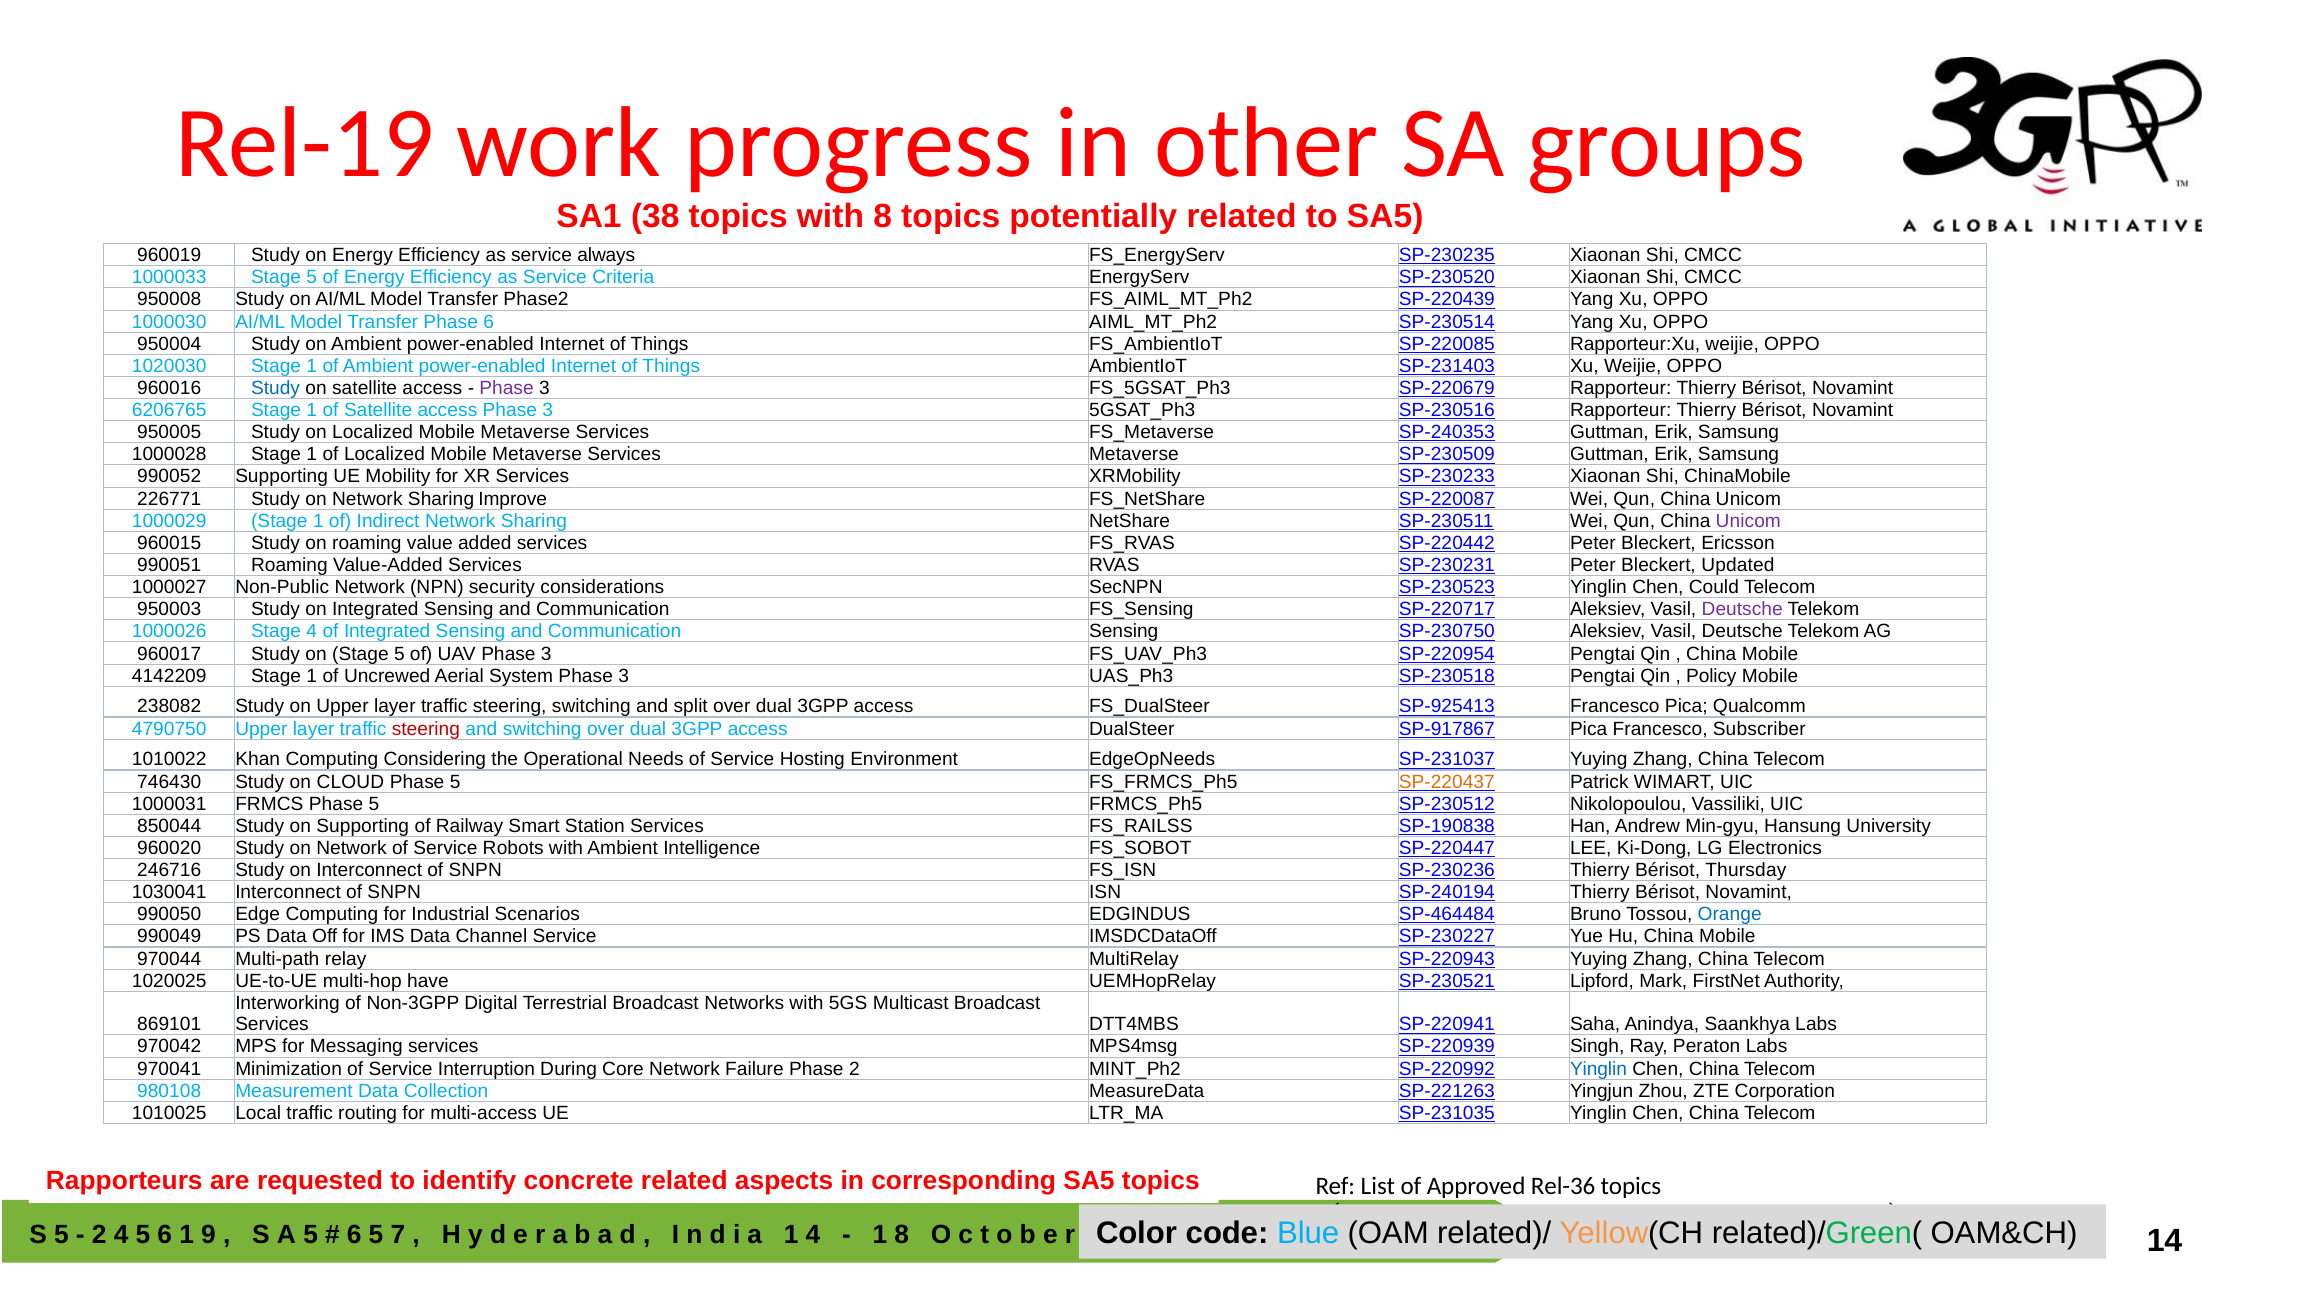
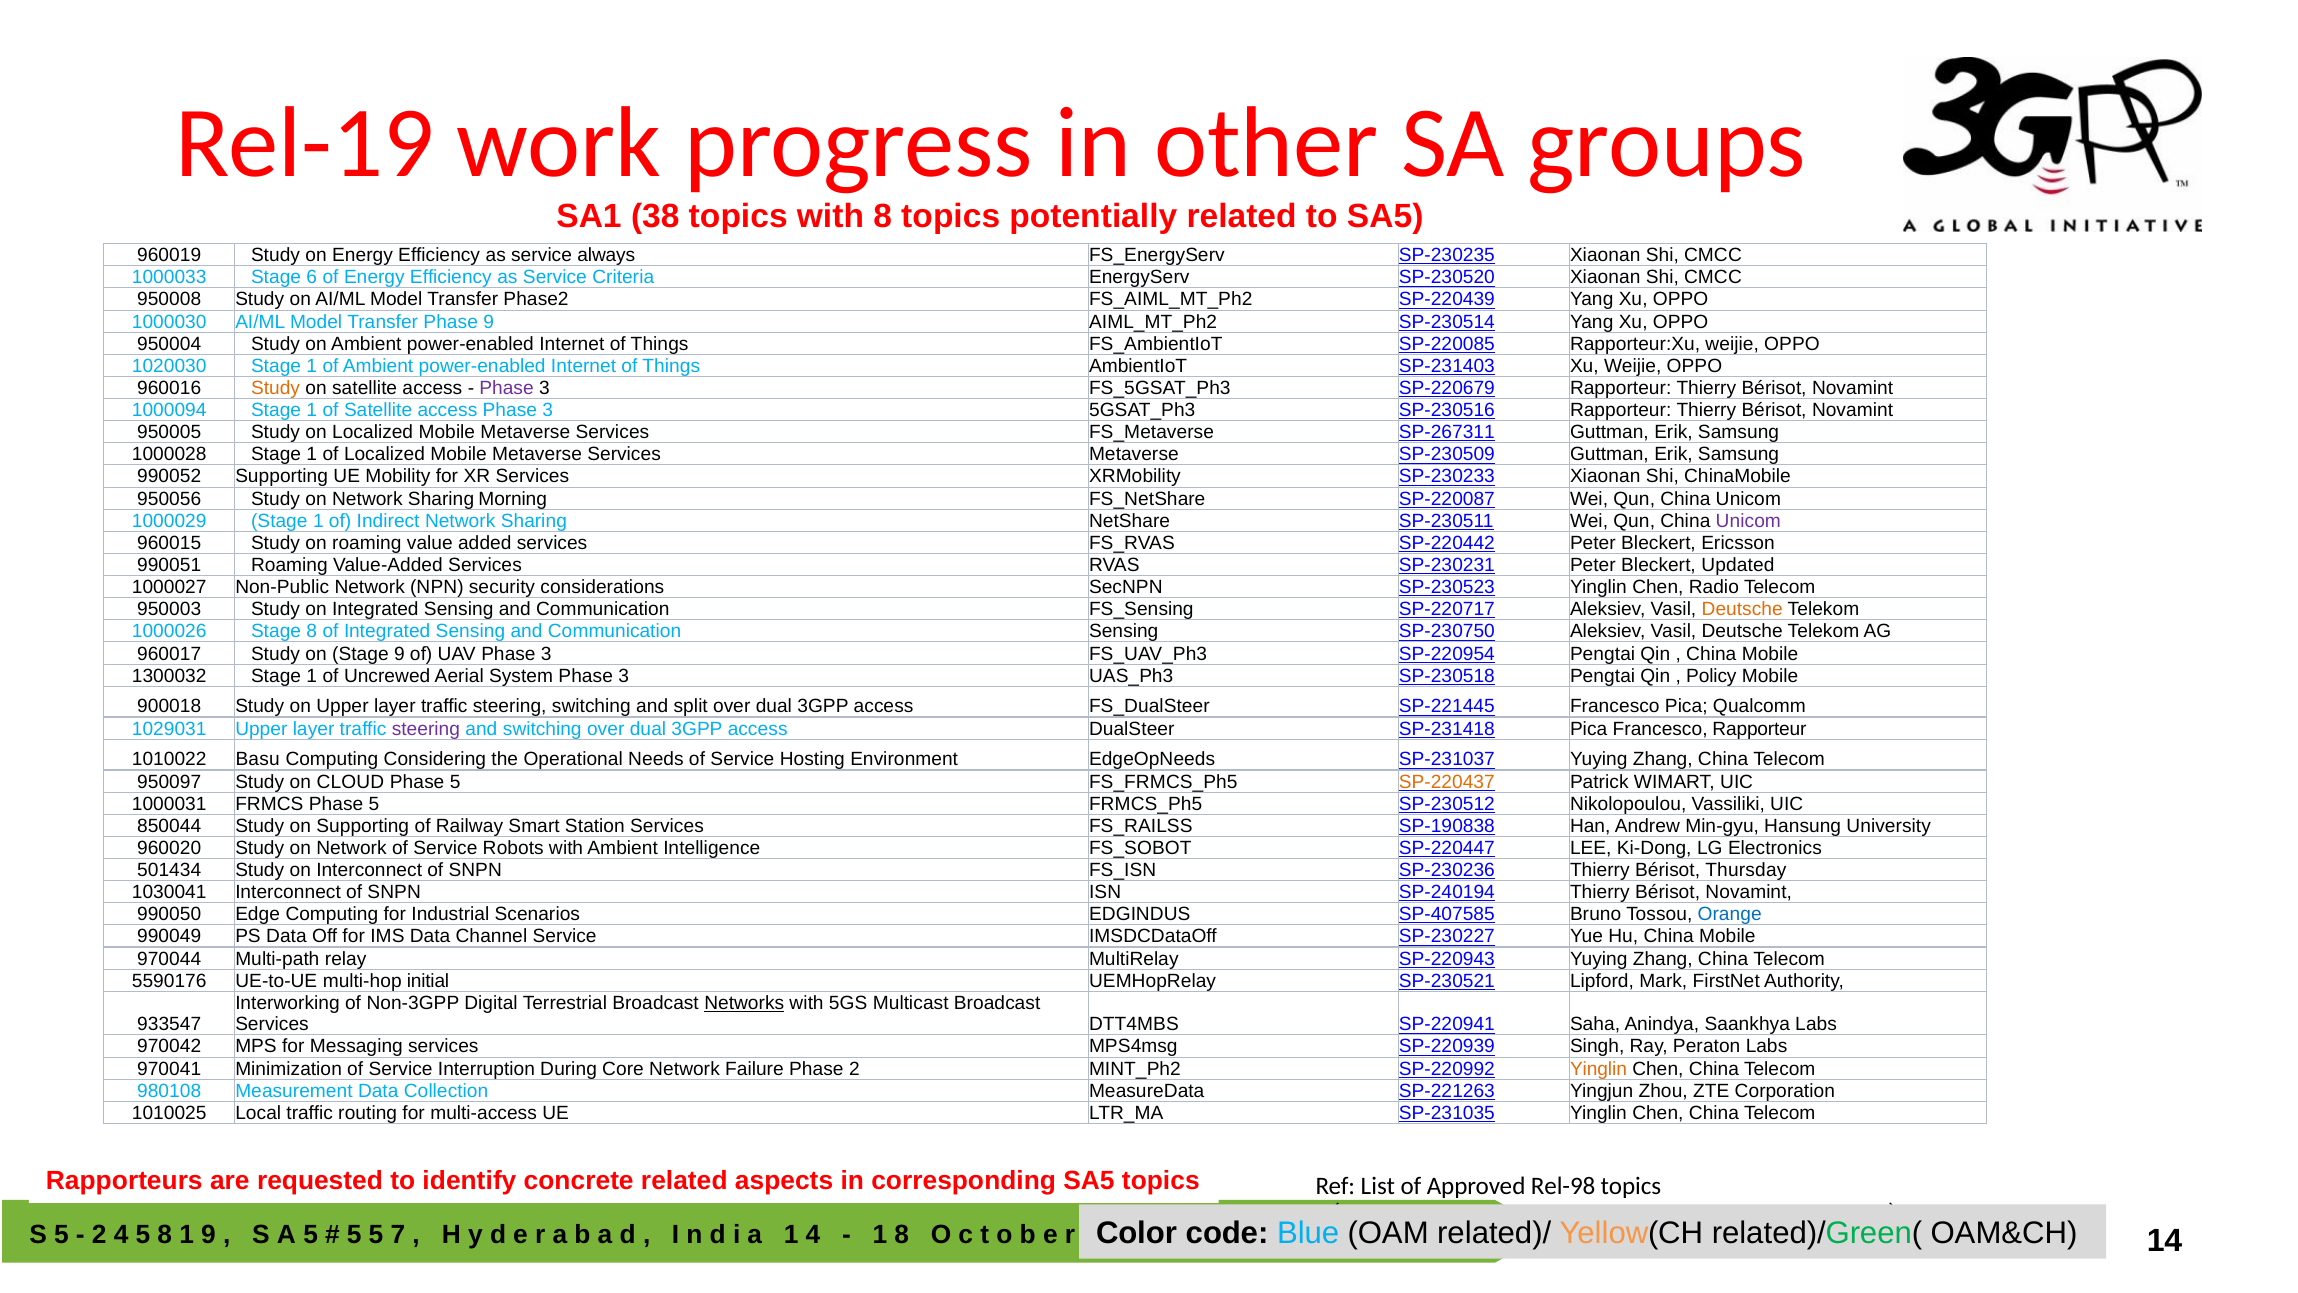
1000033 Stage 5: 5 -> 6 (312, 277)
Phase 6: 6 -> 9 (489, 322)
Study colour: blue -> orange (276, 388)
6206765: 6206765 -> 1000094 (169, 410)
SP-240353: SP-240353 -> SP-267311 (1447, 432)
226771: 226771 -> 950056 (169, 499)
Improve: Improve -> Morning (513, 499)
Could: Could -> Radio (1714, 587)
Deutsche colour: purple -> orange (1742, 609)
Stage 4: 4 -> 8 (312, 631)
on Stage 5: 5 -> 9 (399, 653)
4142209: 4142209 -> 1300032 (169, 676)
238082: 238082 -> 900018 (169, 706)
SP-925413: SP-925413 -> SP-221445 (1447, 706)
4790750: 4790750 -> 1029031 (169, 729)
steering colour: red -> purple (426, 729)
SP-917867: SP-917867 -> SP-231418 (1447, 729)
Francesco Subscriber: Subscriber -> Rapporteur (1759, 729)
Khan: Khan -> Basu (258, 759)
746430: 746430 -> 950097 (169, 781)
246716: 246716 -> 501434 (169, 870)
SP-464484: SP-464484 -> SP-407585 (1447, 914)
1020025: 1020025 -> 5590176 (169, 981)
have: have -> initial (428, 981)
Networks underline: none -> present (744, 1003)
869101: 869101 -> 933547 (169, 1024)
Yinglin colour: blue -> orange (1599, 1068)
Rel-36: Rel-36 -> Rel-98 (1563, 1186)
5 6: 6 -> 8 (165, 1234)
6: 6 -> 5 (354, 1234)
